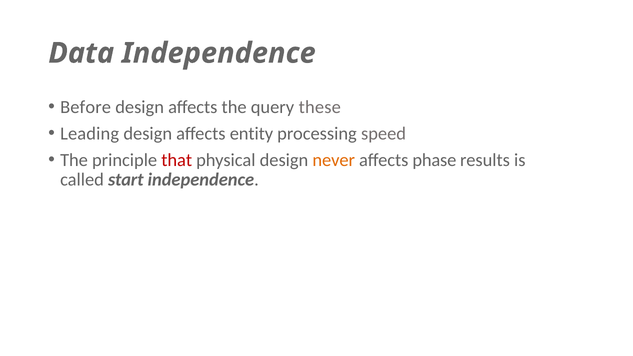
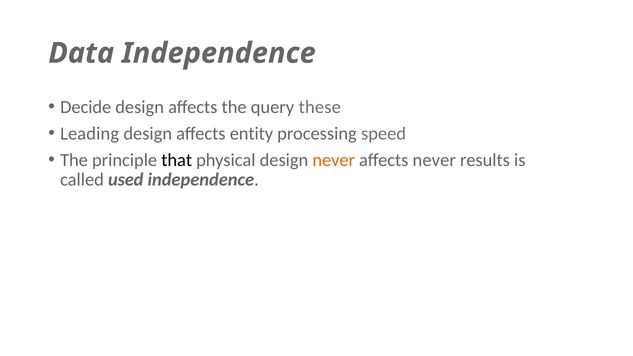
Before: Before -> Decide (86, 107)
that colour: red -> black (177, 160)
affects phase: phase -> never (434, 160)
start: start -> used (126, 180)
